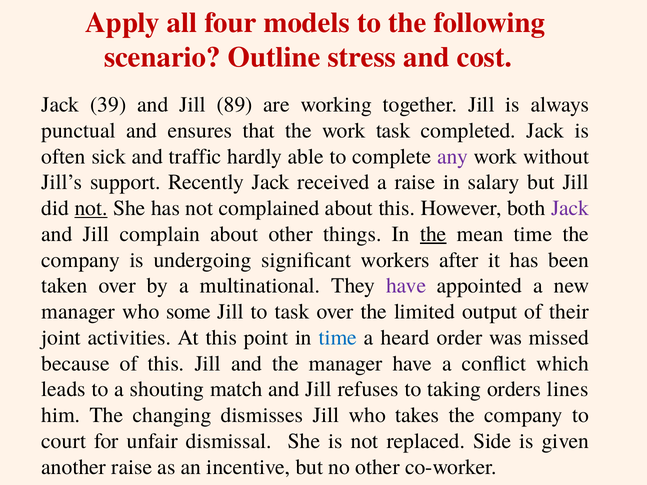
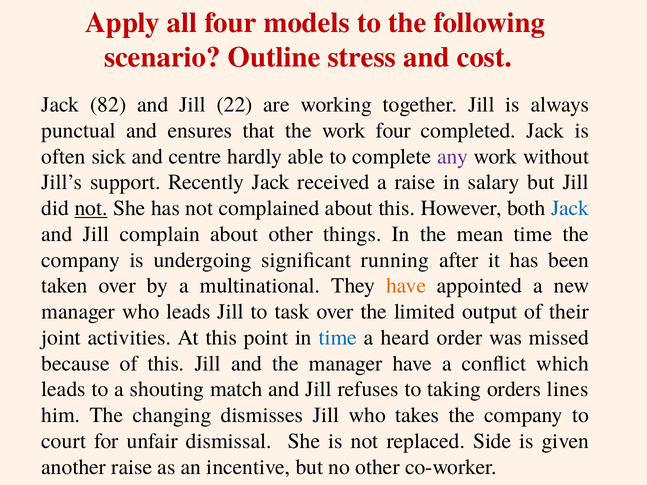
39: 39 -> 82 (108, 105)
89: 89 -> 22 (235, 105)
work task: task -> four (393, 131)
traffic: traffic -> centre (195, 157)
Jack colour: purple -> blue (570, 208)
the underline: present -> none (433, 234)
workers: workers -> running (395, 260)
have colour: purple -> orange (406, 286)
who some: some -> leads (188, 312)
